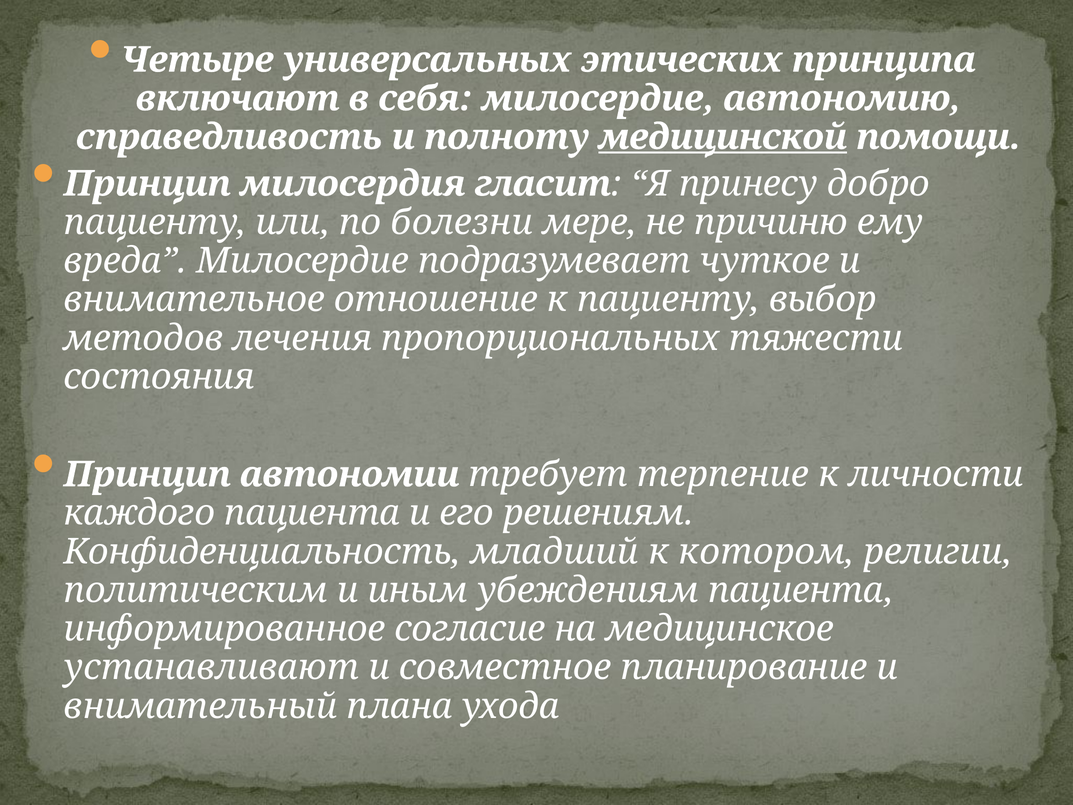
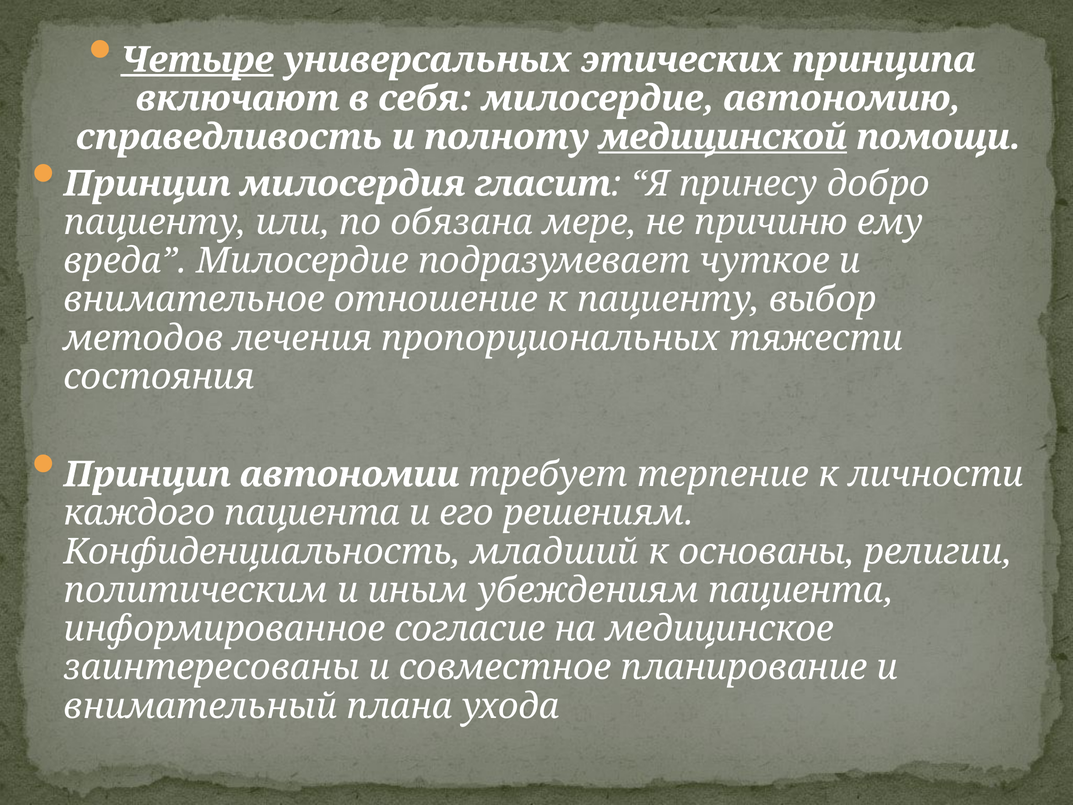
Четыре underline: none -> present (197, 60)
болезни: болезни -> обязана (462, 222)
котором: котором -> основаны (767, 552)
устанавливают: устанавливают -> заинтересованы (212, 667)
